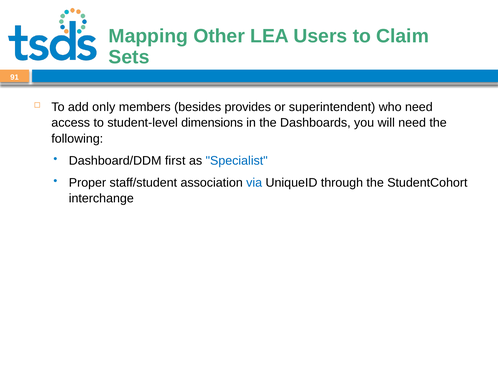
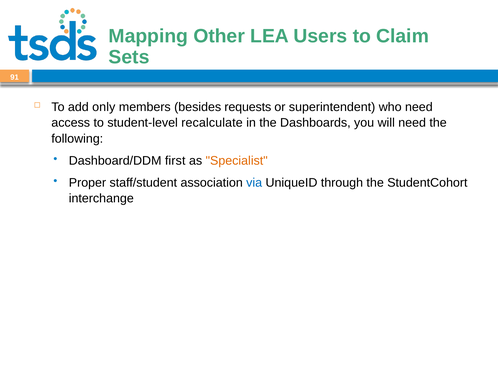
provides: provides -> requests (248, 107)
dimensions: dimensions -> recalculate (212, 123)
Specialist colour: blue -> orange (237, 161)
